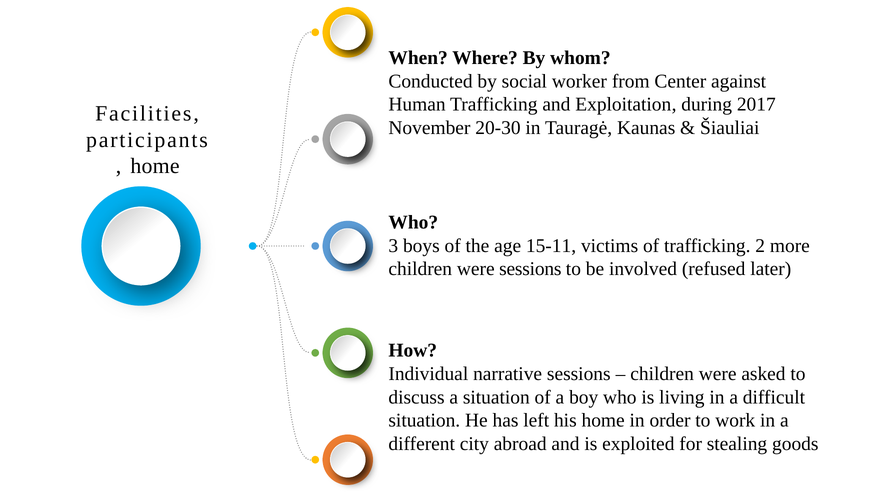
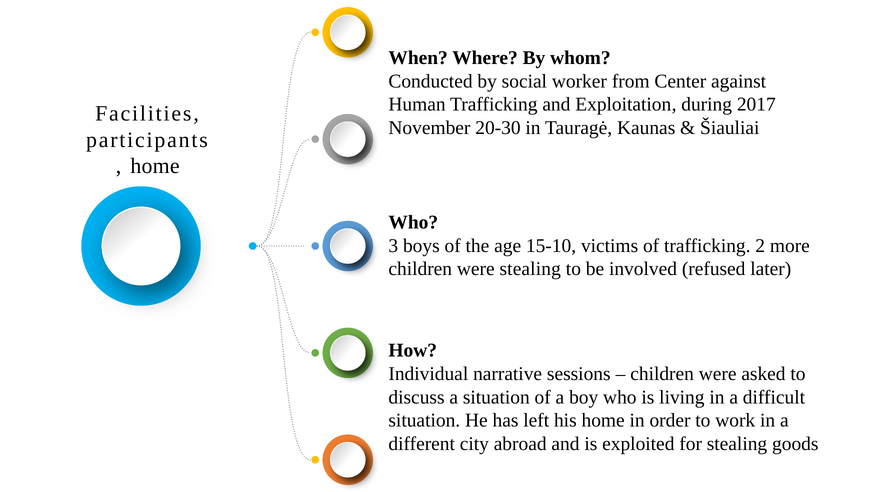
15-11: 15-11 -> 15-10 (551, 245)
were sessions: sessions -> stealing (530, 269)
